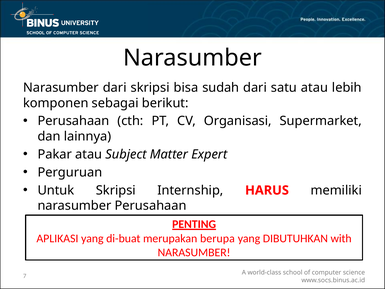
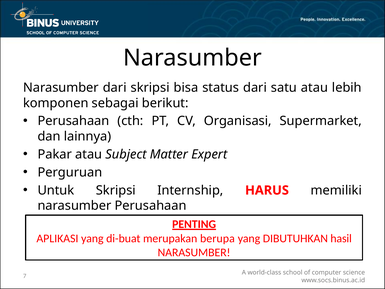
sudah: sudah -> status (221, 88)
with: with -> hasil (341, 238)
